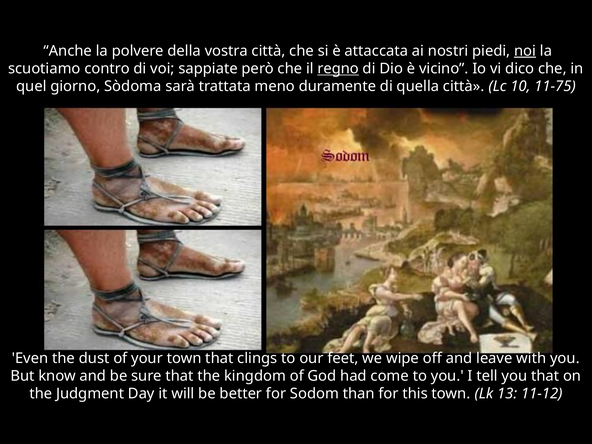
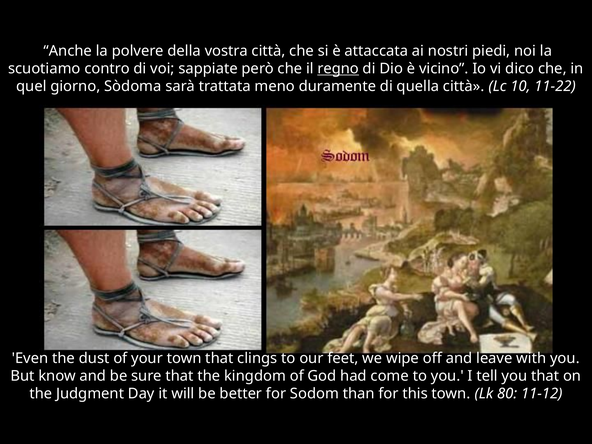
noi underline: present -> none (525, 51)
11-75: 11-75 -> 11-22 (555, 86)
13: 13 -> 80 (507, 394)
